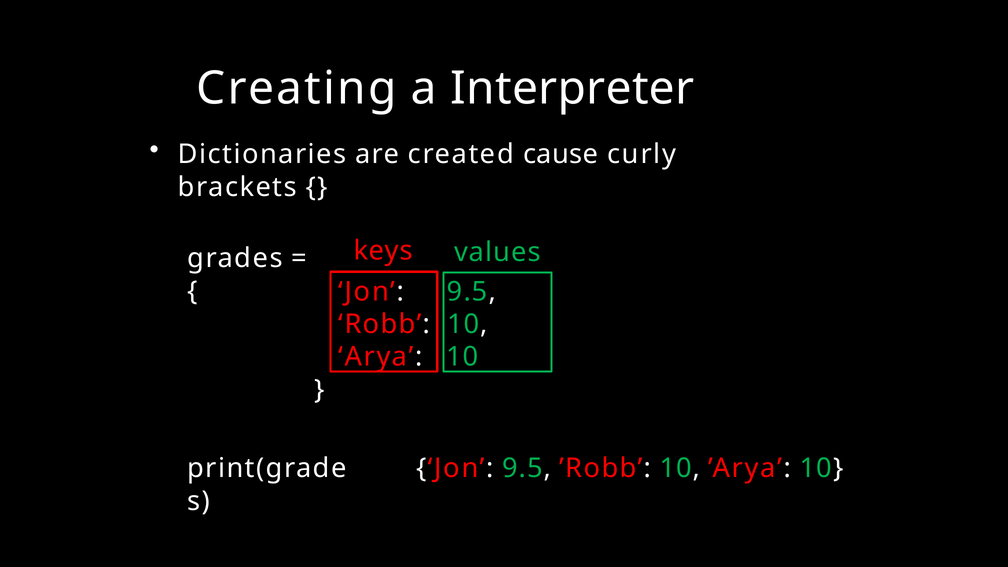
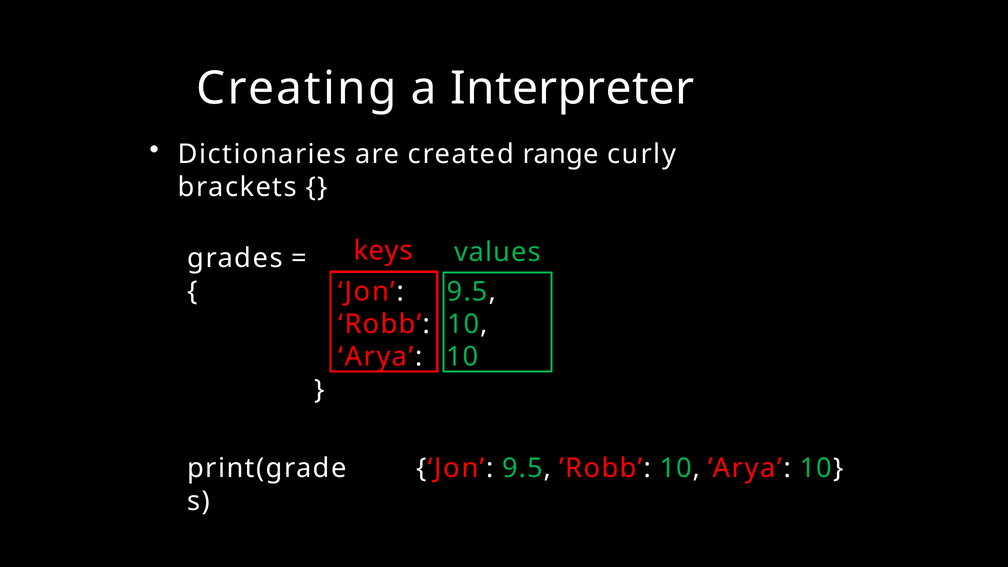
cause: cause -> range (561, 154)
